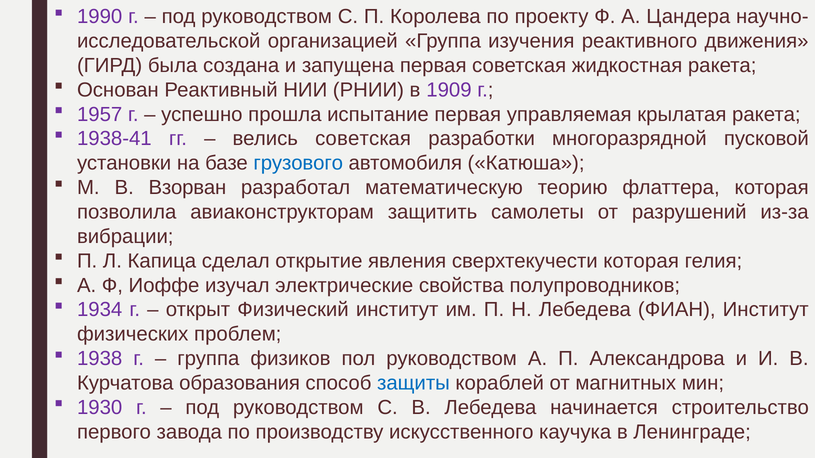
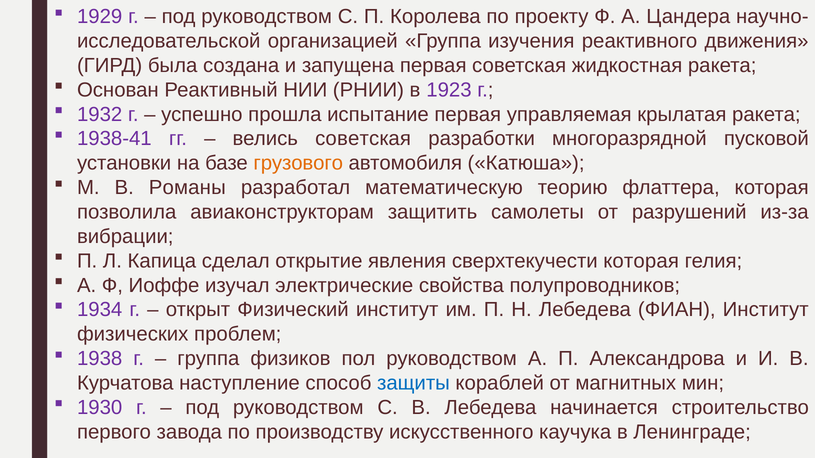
1990: 1990 -> 1929 (100, 17)
1909: 1909 -> 1923 (449, 90)
1957: 1957 -> 1932 (100, 114)
грузового colour: blue -> orange (298, 163)
Взорван: Взорван -> Романы (187, 188)
образования: образования -> наступление (240, 383)
